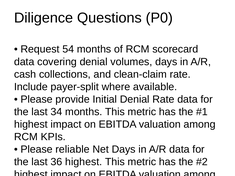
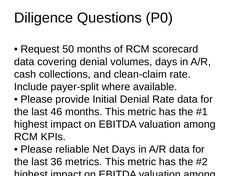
54: 54 -> 50 (68, 49)
34: 34 -> 46 (56, 112)
36 highest: highest -> metrics (84, 162)
